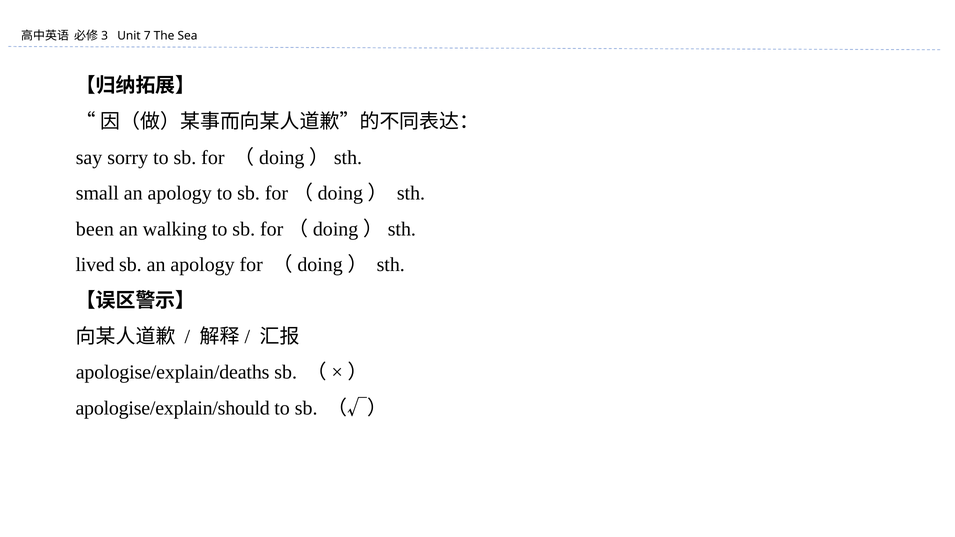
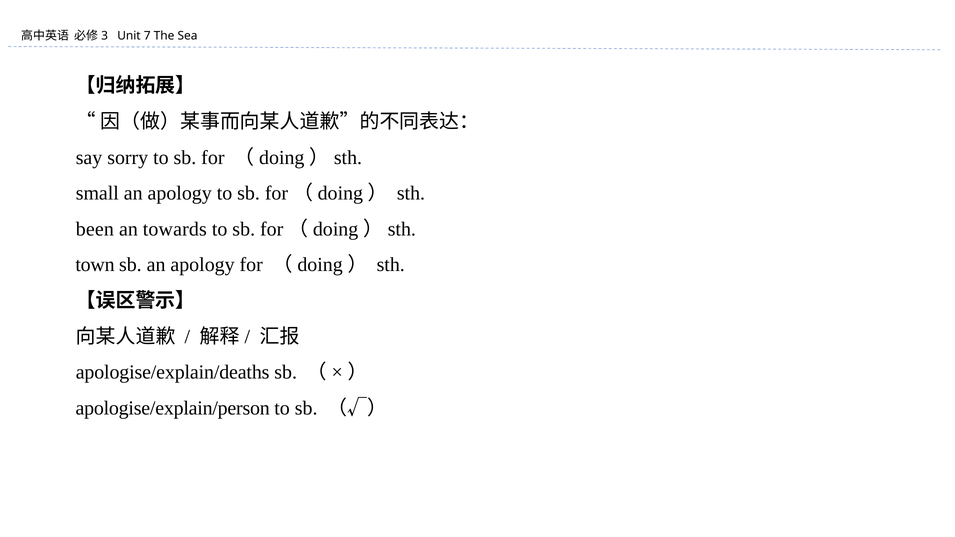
walking: walking -> towards (175, 229)
lived: lived -> town (95, 265)
apologise/explain/should: apologise/explain/should -> apologise/explain/person (173, 408)
